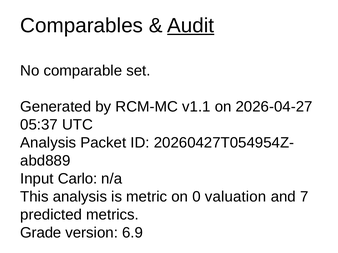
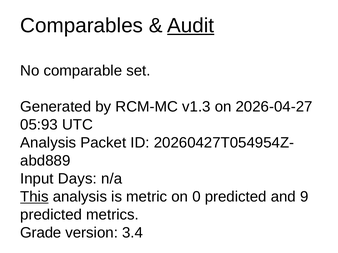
v1.1: v1.1 -> v1.3 (196, 107)
05:37: 05:37 -> 05:93 (39, 125)
Carlo: Carlo -> Days (77, 179)
This underline: none -> present (34, 197)
0 valuation: valuation -> predicted (236, 197)
7: 7 -> 9 (304, 197)
6.9: 6.9 -> 3.4 (133, 233)
